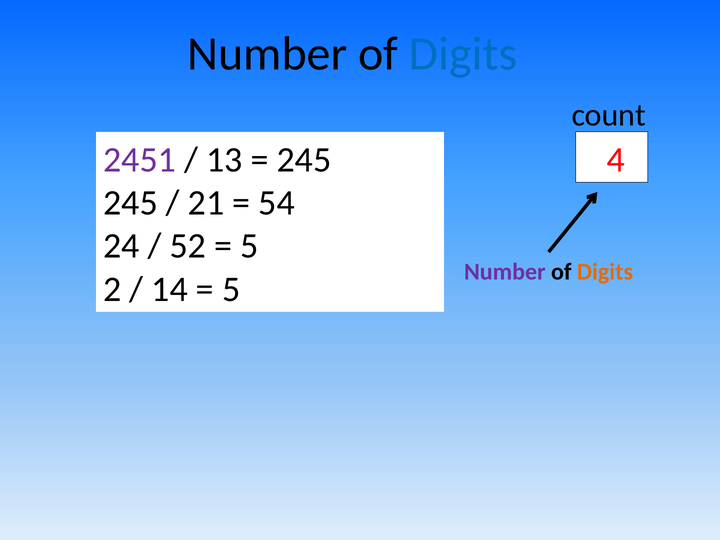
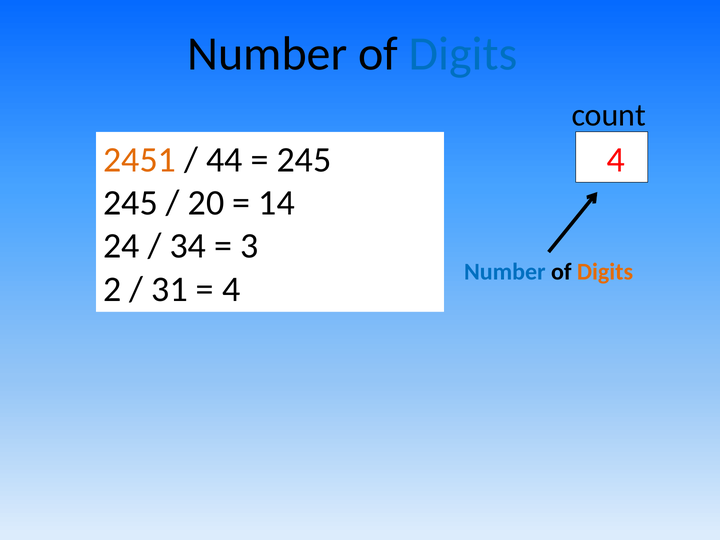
2451 colour: purple -> orange (140, 160)
13: 13 -> 44 (224, 160)
21: 21 -> 20 (206, 203)
54: 54 -> 14 (277, 203)
52: 52 -> 34 (188, 246)
5: 5 -> 3 (249, 246)
Number colour: purple -> blue (505, 272)
14: 14 -> 31 (170, 289)
5: 5 -> 4 (231, 289)
